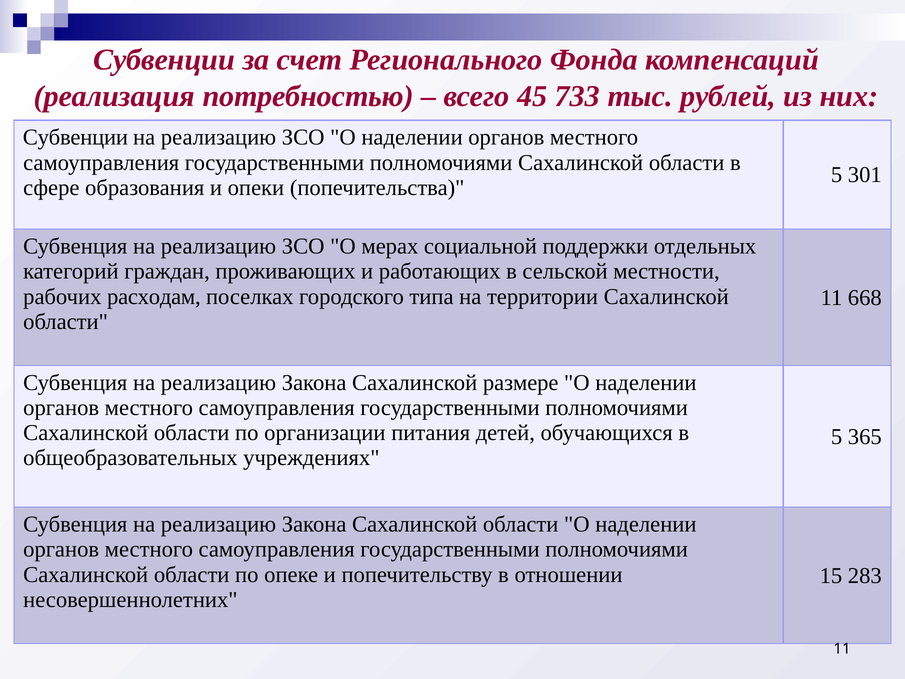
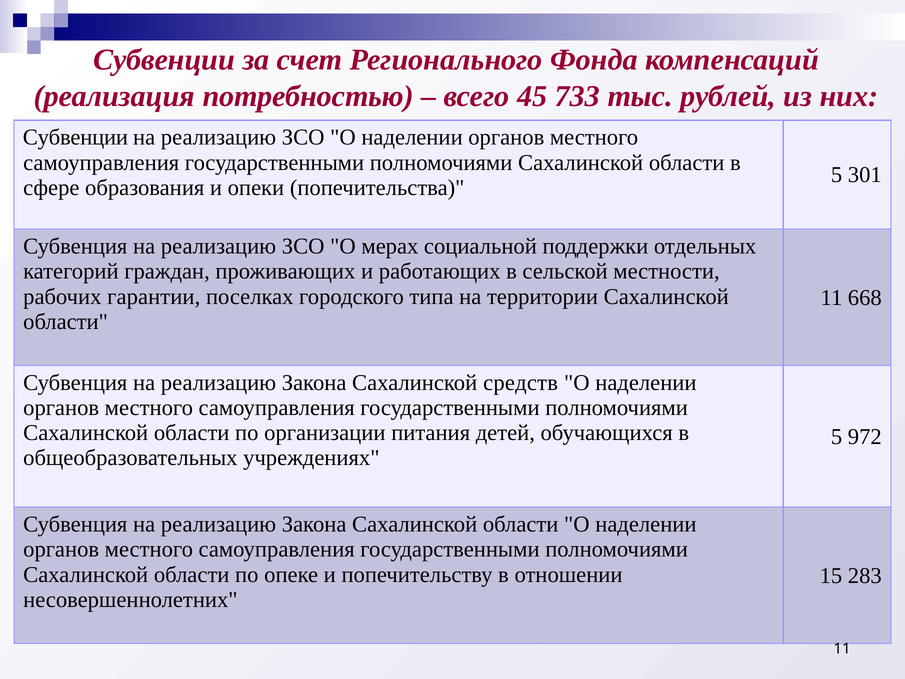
расходам: расходам -> гарантии (154, 296)
размере: размере -> средств (521, 383)
365: 365 -> 972 (865, 436)
